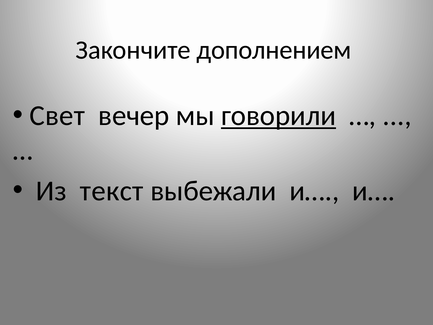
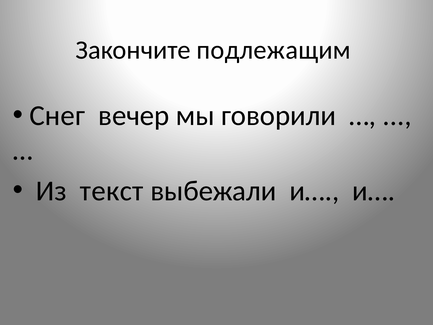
дополнением: дополнением -> подлежащим (274, 50)
Свет: Свет -> Снег (57, 116)
говорили underline: present -> none (279, 116)
